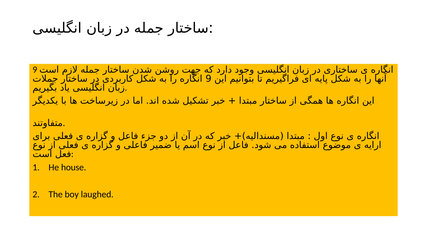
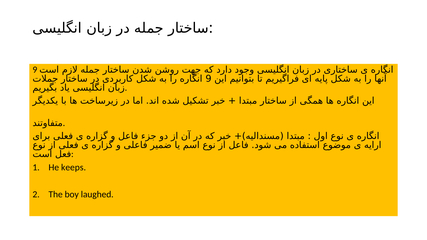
house: house -> keeps (74, 167)
